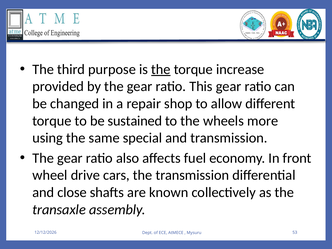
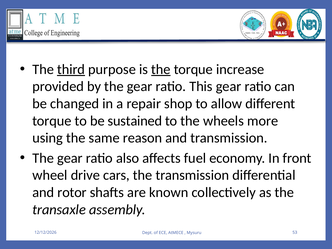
third underline: none -> present (71, 69)
special: special -> reason (142, 138)
close: close -> rotor (72, 192)
